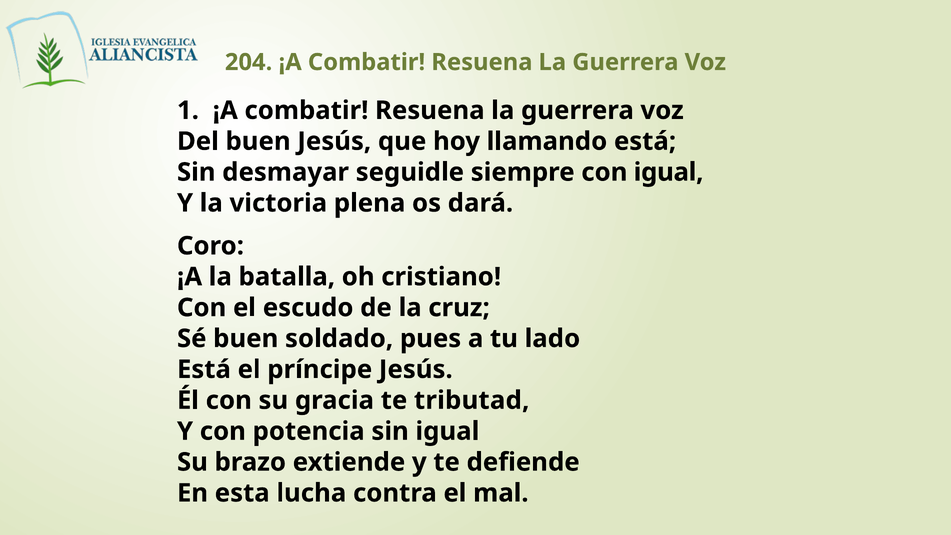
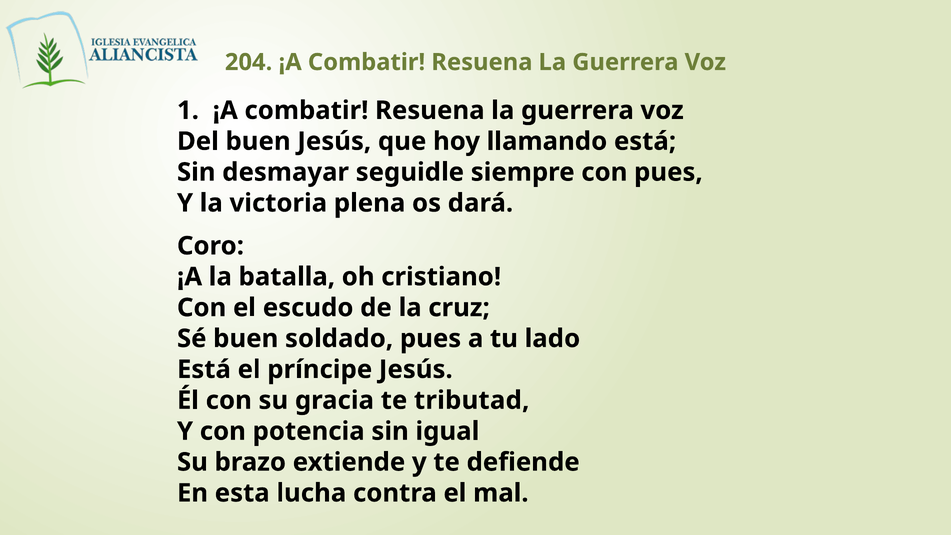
con igual: igual -> pues (668, 172)
